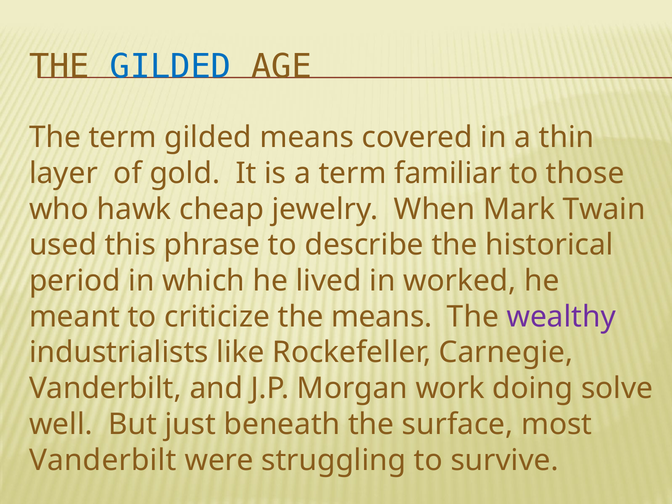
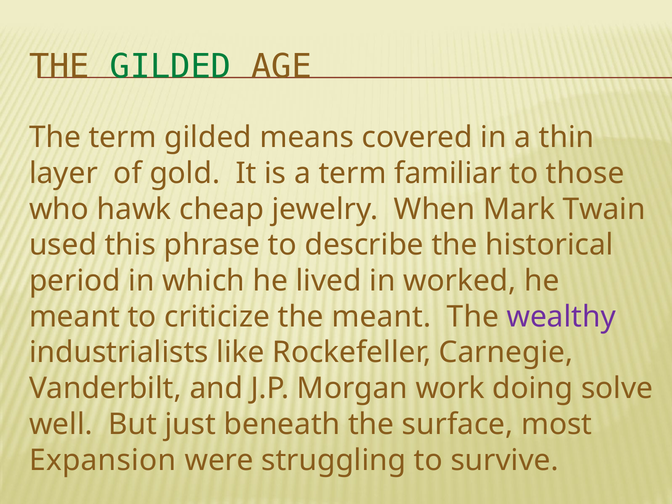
GILDED colour: blue -> green (170, 67)
the means: means -> meant (381, 317)
Vanderbilt: Vanderbilt -> Expansion (103, 460)
